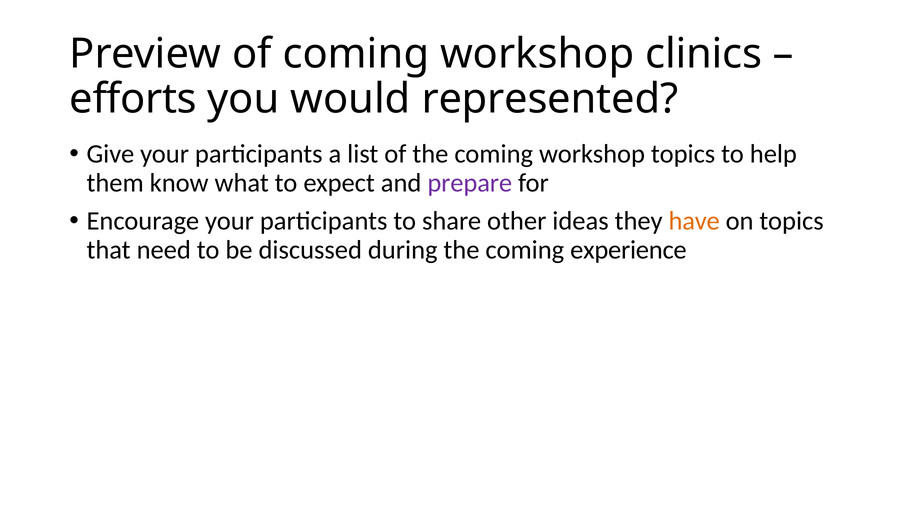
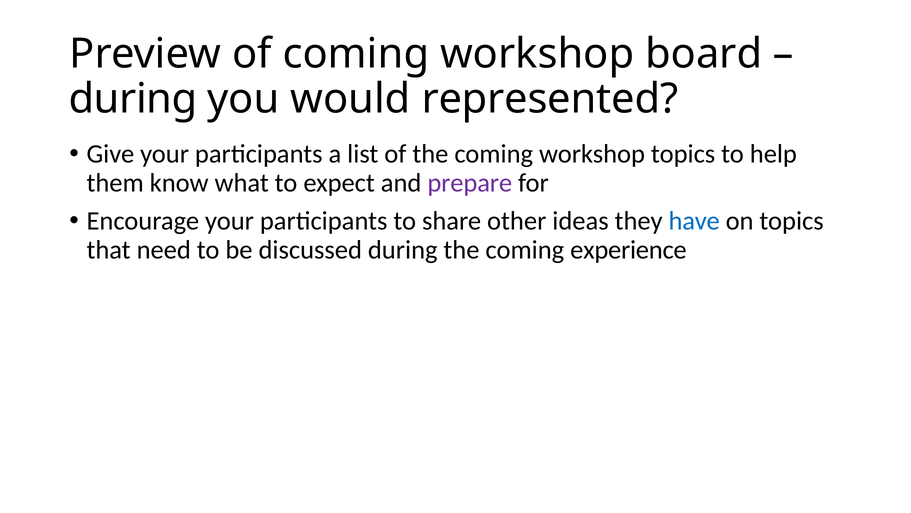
clinics: clinics -> board (704, 54)
efforts: efforts -> during (133, 99)
have colour: orange -> blue (694, 221)
